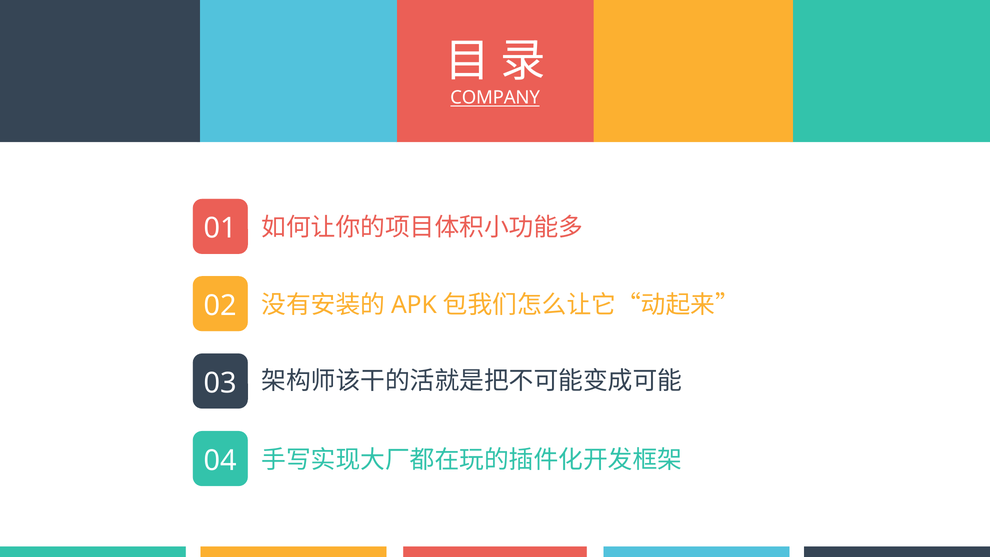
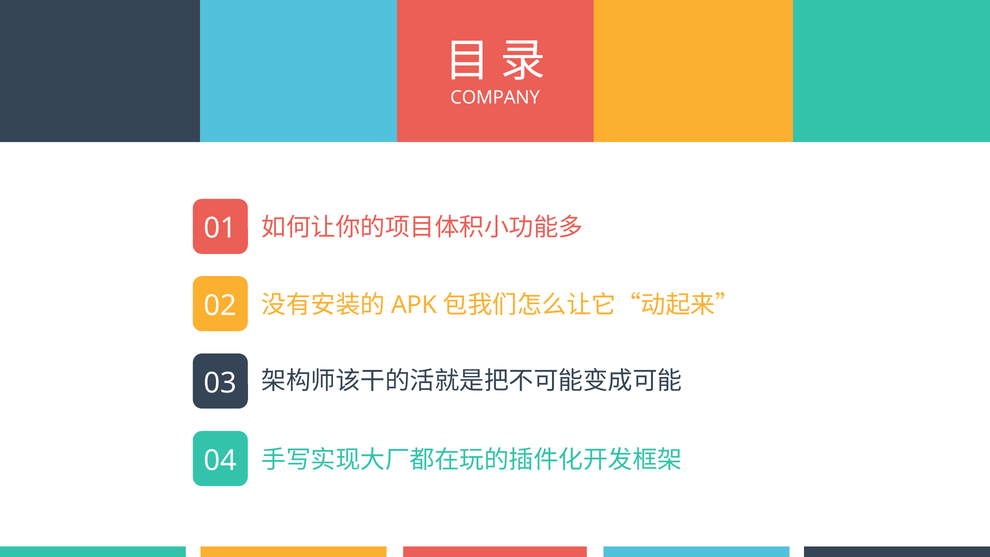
COMPANY underline: present -> none (495, 98)
